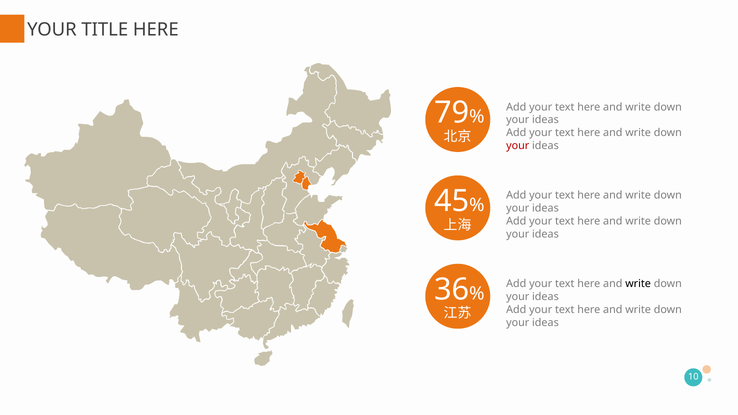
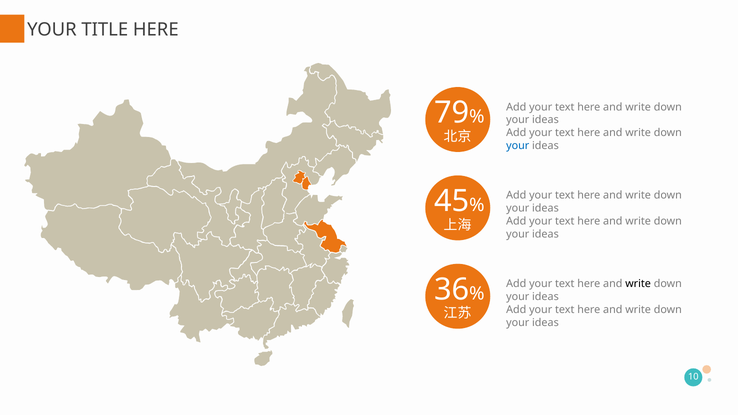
your colour: red -> blue (518, 146)
